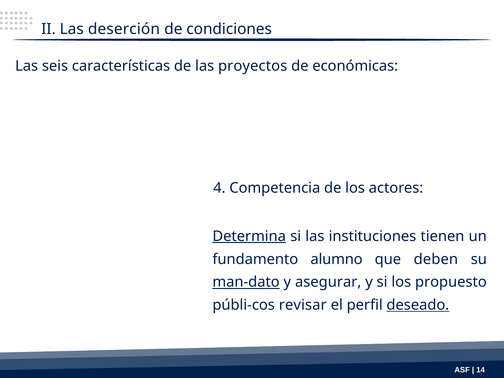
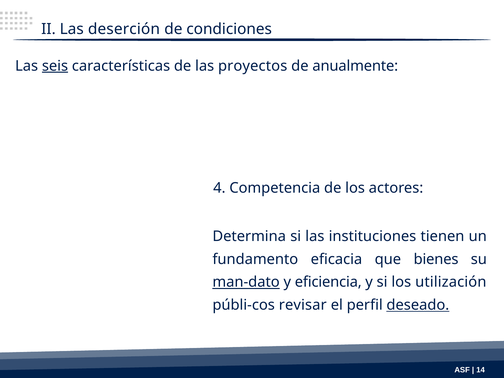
seis underline: none -> present (55, 66)
económicas: económicas -> anualmente (355, 66)
Determina underline: present -> none (249, 236)
alumno: alumno -> eficacia (336, 259)
deben: deben -> bienes (436, 259)
asegurar: asegurar -> eficiencia (328, 282)
propuesto: propuesto -> utilización (451, 282)
